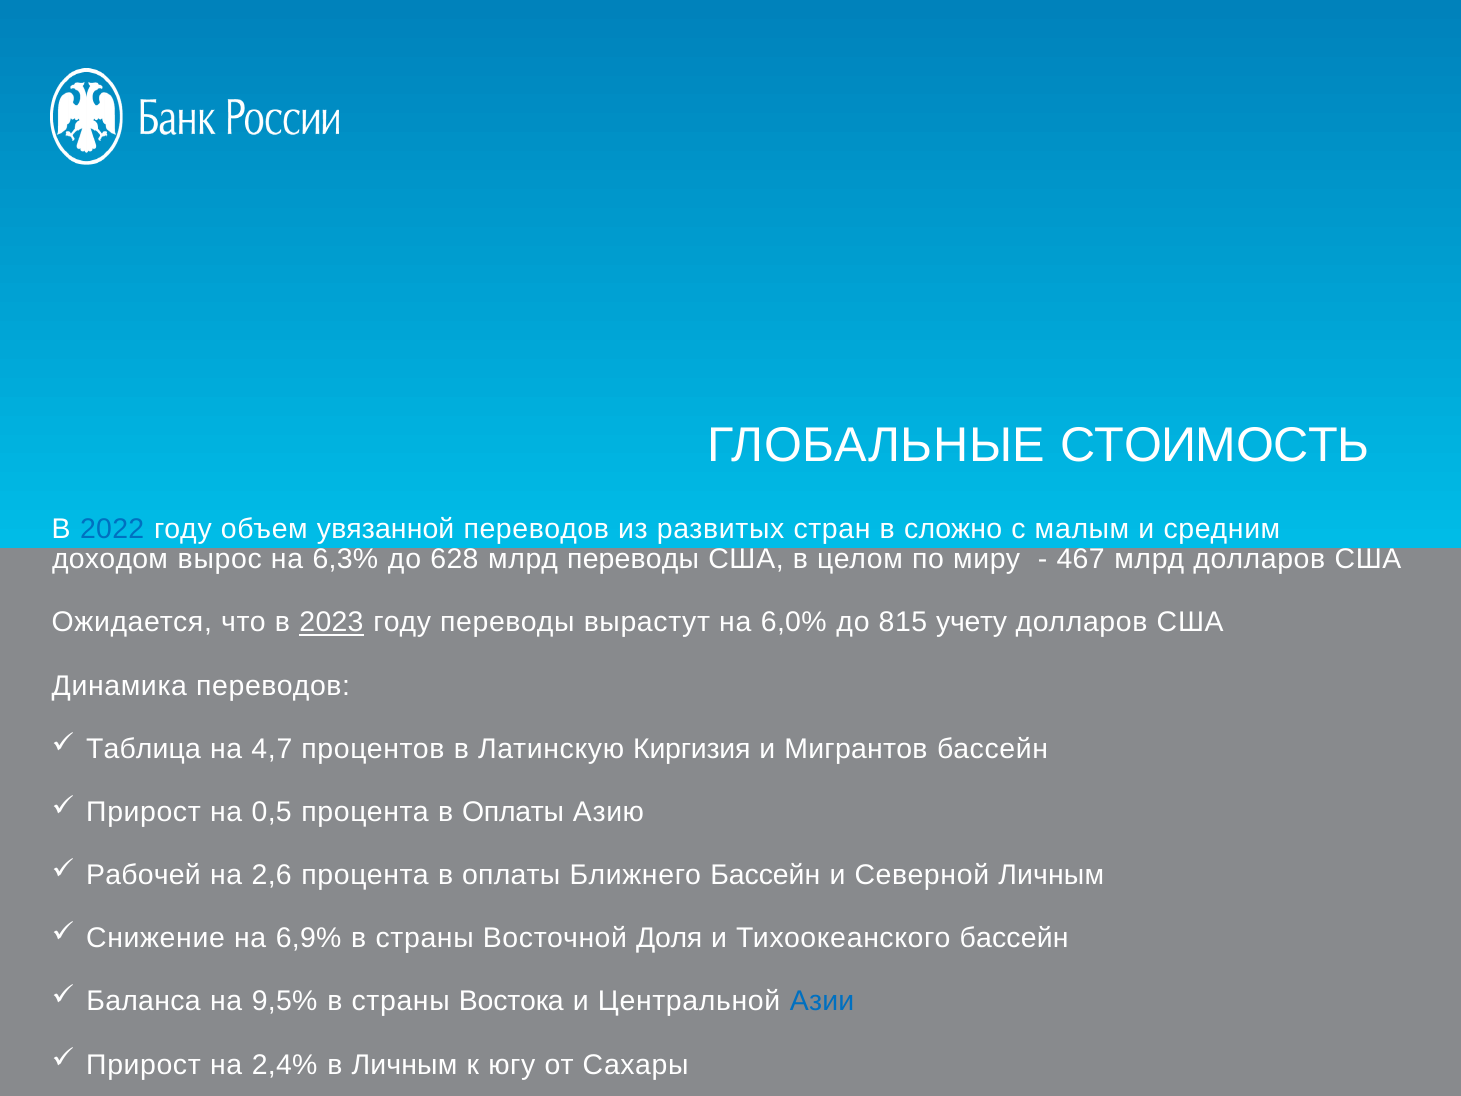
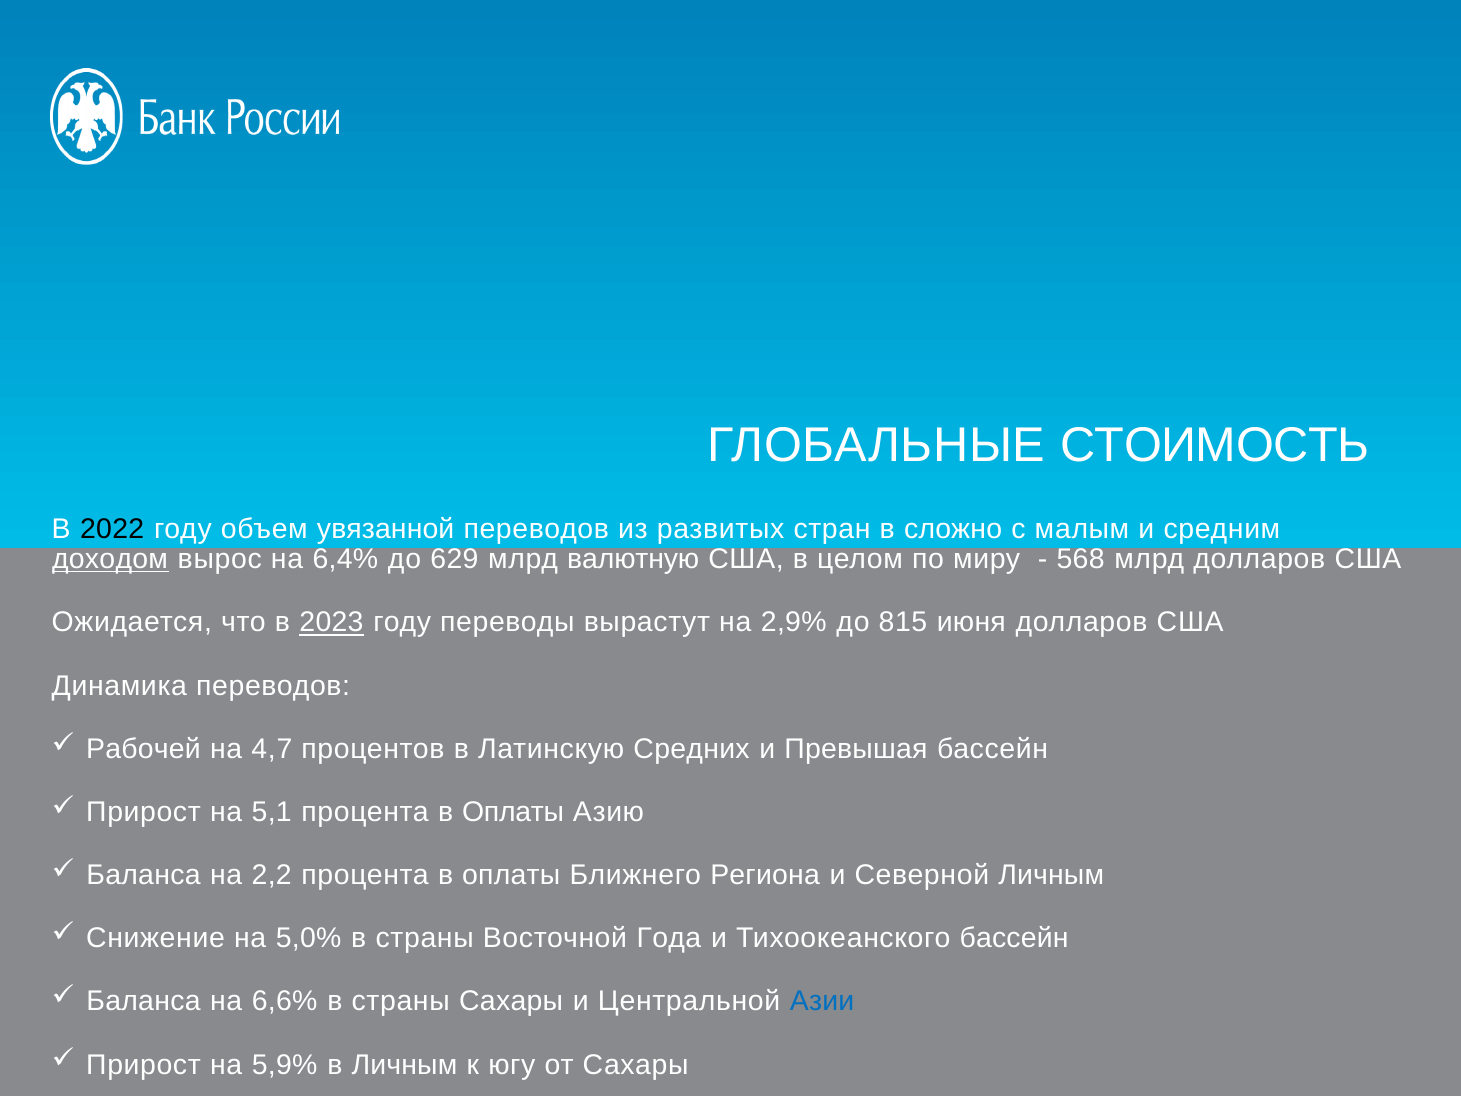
2022 colour: blue -> black (112, 529)
доходом underline: none -> present (110, 559)
6,3%: 6,3% -> 6,4% (345, 559)
628: 628 -> 629 (454, 559)
млрд переводы: переводы -> валютную (633, 559)
467: 467 -> 568 (1081, 559)
6,0%: 6,0% -> 2,9% (794, 622)
учету: учету -> июня (971, 622)
Таблица: Таблица -> Рабочей (143, 749)
Киргизия: Киргизия -> Средних (692, 749)
Мигрантов: Мигрантов -> Превышая (856, 749)
0,5: 0,5 -> 5,1 (272, 812)
Рабочей: Рабочей -> Баланса (143, 875)
2,6: 2,6 -> 2,2 (272, 875)
Ближнего Бассейн: Бассейн -> Региона (765, 875)
6,9%: 6,9% -> 5,0% (309, 938)
Доля: Доля -> Года (669, 938)
9,5%: 9,5% -> 6,6% (285, 1001)
страны Востока: Востока -> Сахары (511, 1001)
2,4%: 2,4% -> 5,9% (285, 1065)
